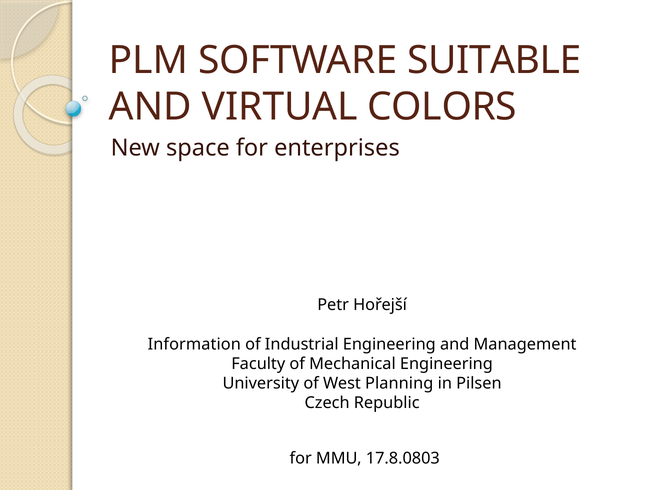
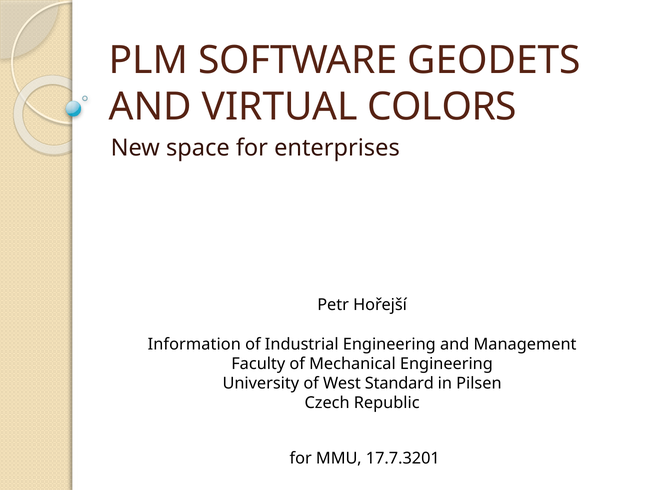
SUITABLE: SUITABLE -> GEODETS (494, 60)
Planning: Planning -> Standard (399, 383)
17.8.0803: 17.8.0803 -> 17.7.3201 (403, 458)
